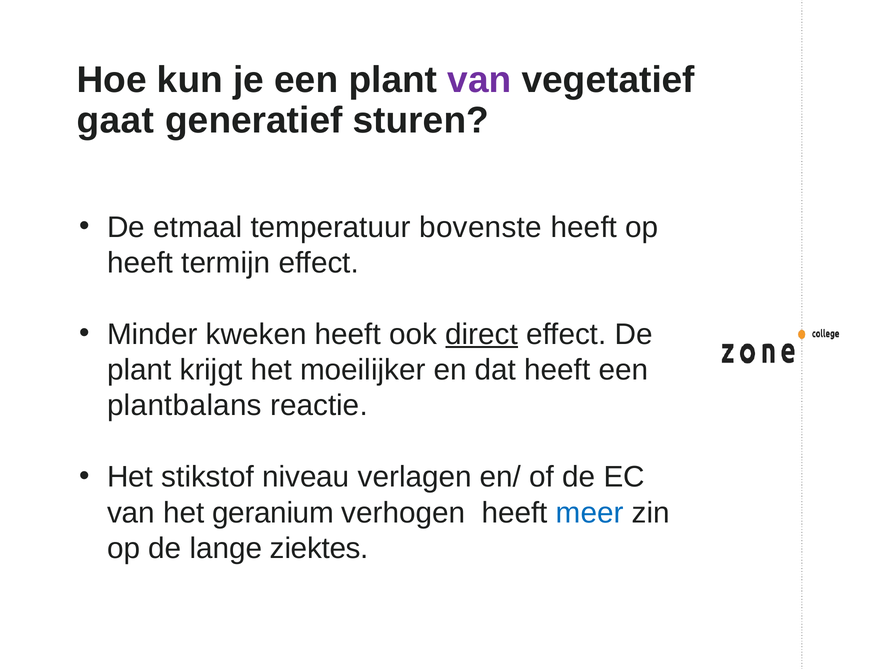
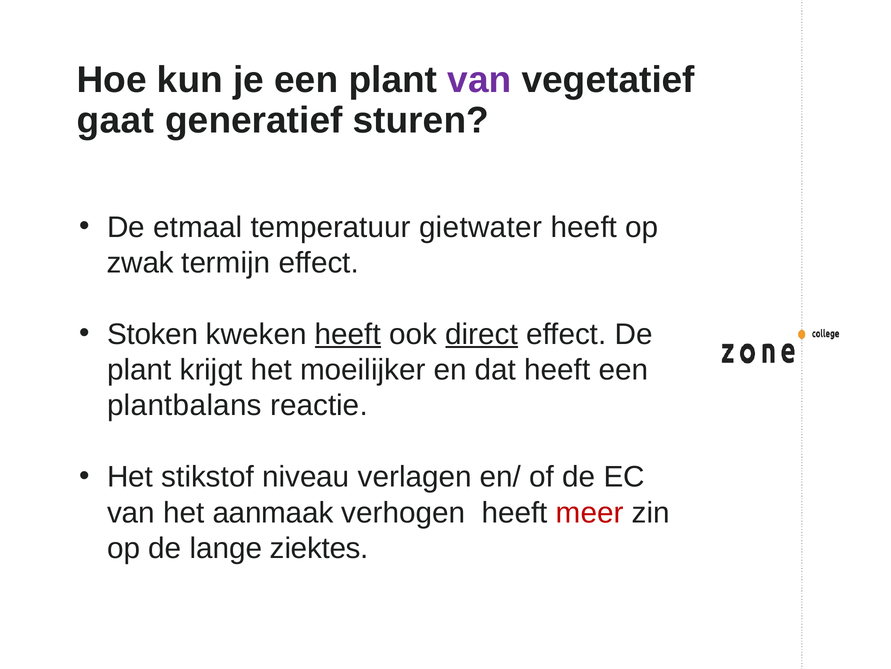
bovenste: bovenste -> gietwater (481, 227)
heeft: heeft -> zwak (140, 263)
Minder: Minder -> Stoken (153, 334)
heeft underline: none -> present (348, 334)
geranium: geranium -> aanmaak (273, 512)
meer colour: blue -> red (590, 512)
